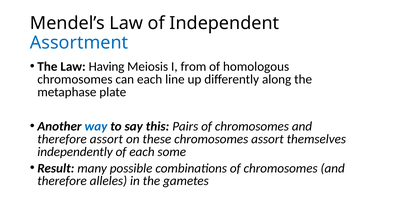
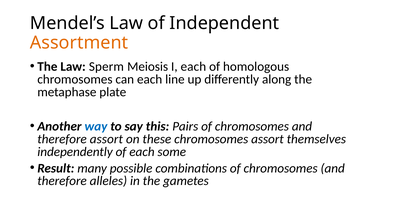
Assortment colour: blue -> orange (79, 43)
Having: Having -> Sperm (106, 67)
I from: from -> each (193, 67)
